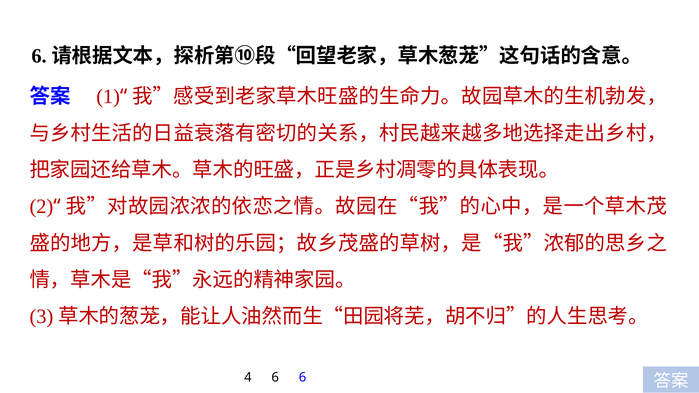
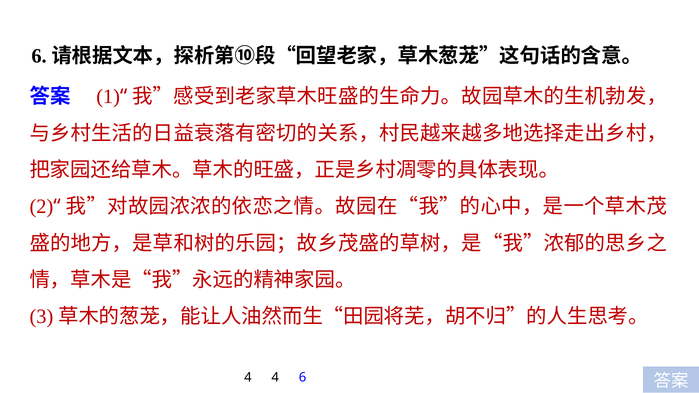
4 6: 6 -> 4 (275, 378)
